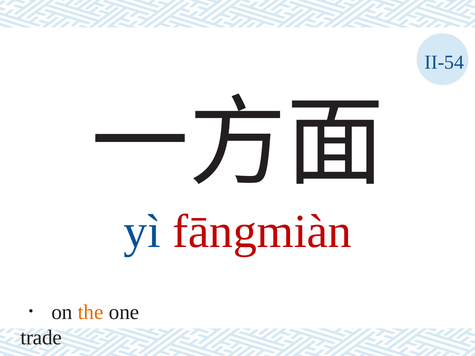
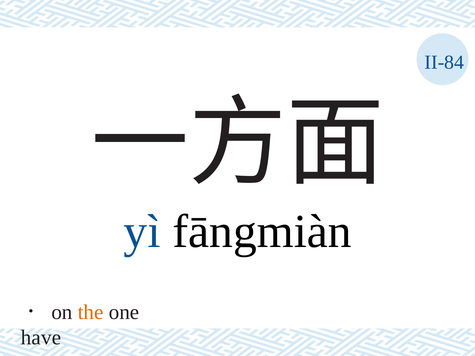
II-54: II-54 -> II-84 (444, 62)
fāngmiàn colour: red -> black (262, 232)
trade: trade -> have (41, 338)
